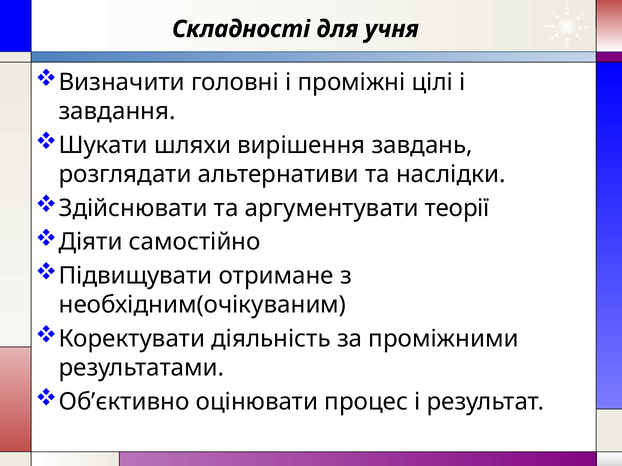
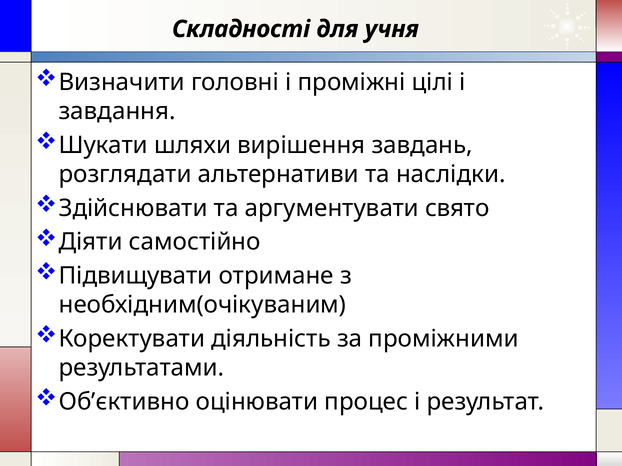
теорії: теорії -> свято (457, 208)
